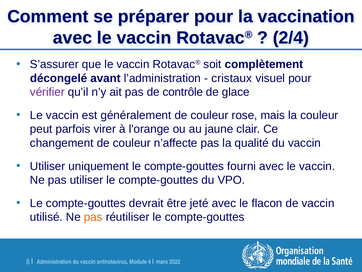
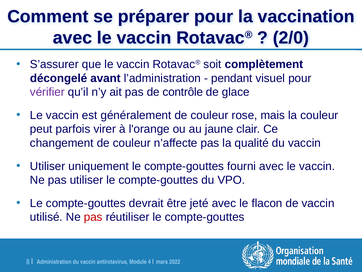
2/4: 2/4 -> 2/0 (291, 38)
cristaux: cristaux -> pendant (232, 78)
pas colour: orange -> red (93, 217)
